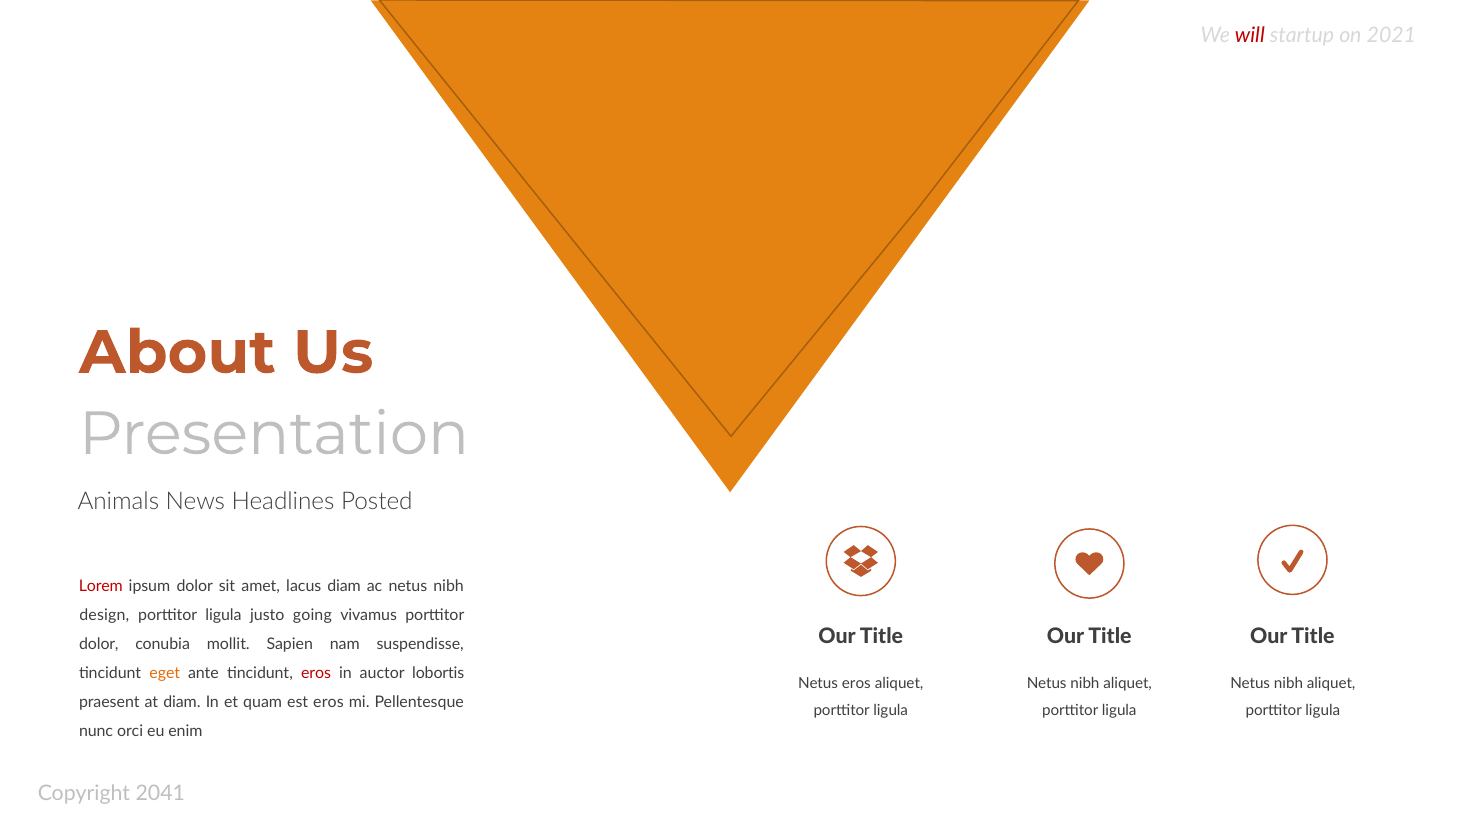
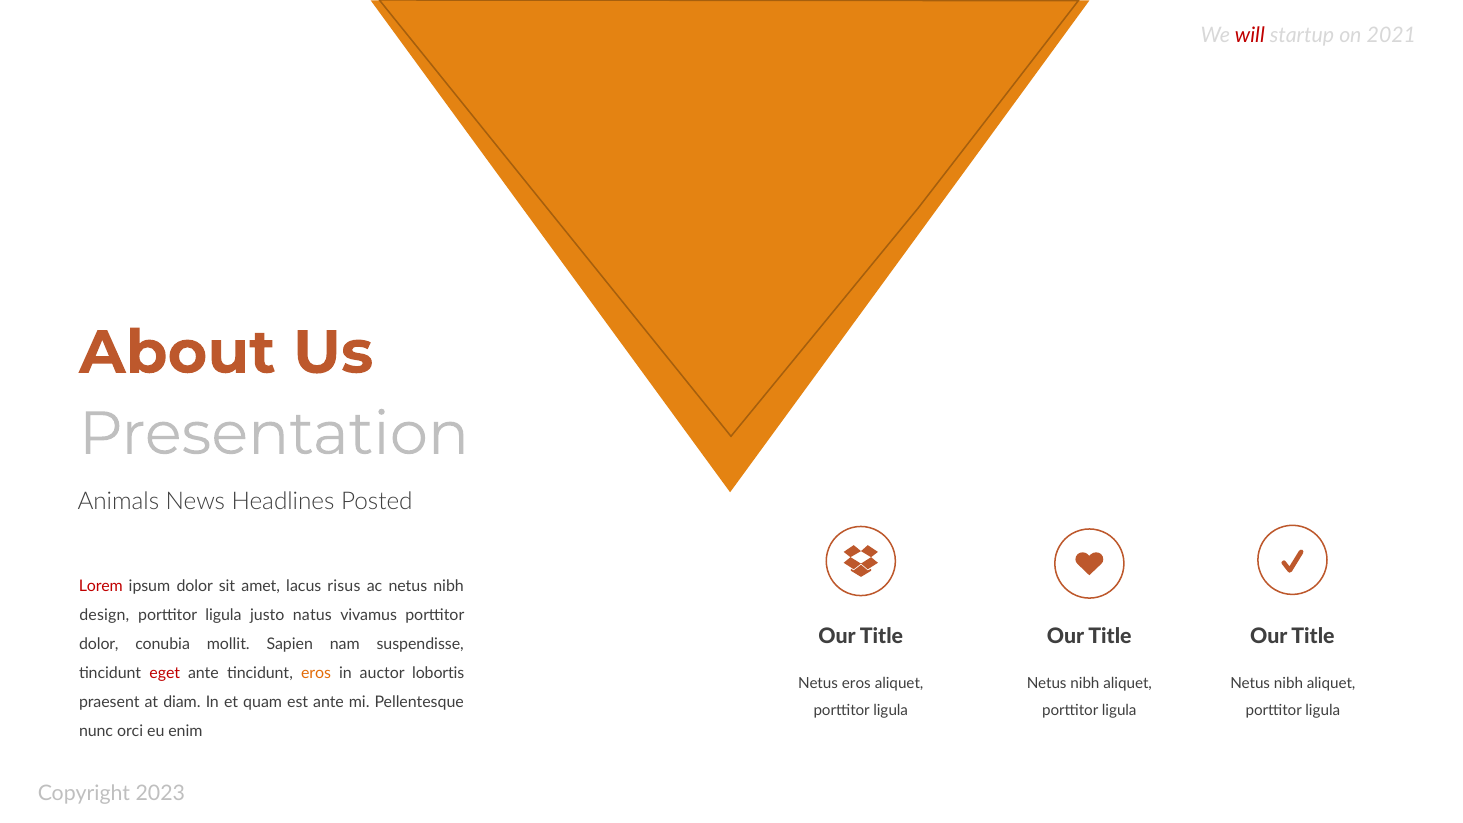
lacus diam: diam -> risus (344, 586)
going: going -> natus (312, 615)
eget colour: orange -> red (165, 673)
eros colour: red -> orange (316, 673)
est eros: eros -> ante (329, 702)
2041: 2041 -> 2023 (160, 794)
